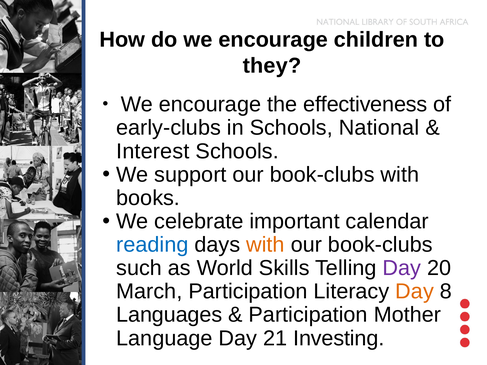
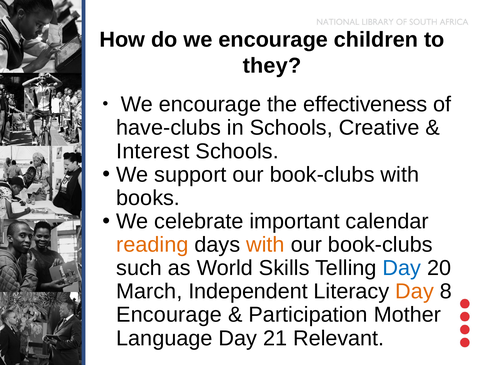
early-clubs: early-clubs -> have-clubs (169, 128)
National: National -> Creative (379, 128)
reading colour: blue -> orange (152, 245)
Day colour: purple -> blue (402, 268)
March Participation: Participation -> Independent (248, 292)
Languages: Languages -> Encourage (169, 315)
Investing: Investing -> Relevant (339, 338)
